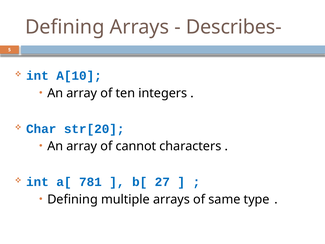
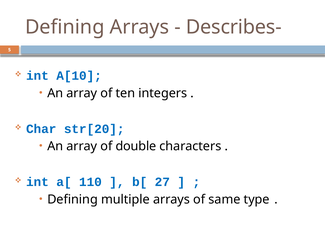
cannot: cannot -> double (136, 146)
781: 781 -> 110 (90, 182)
